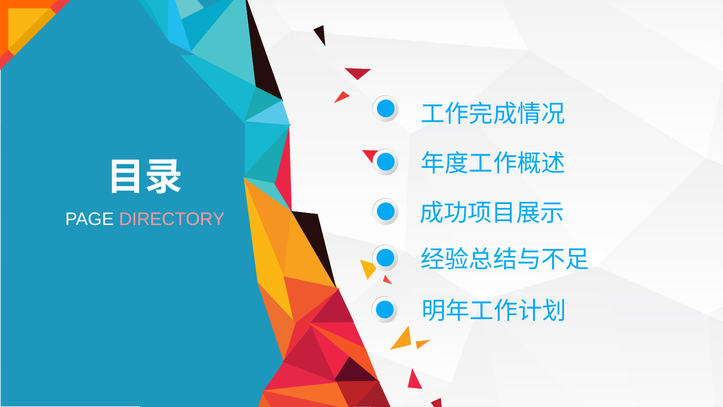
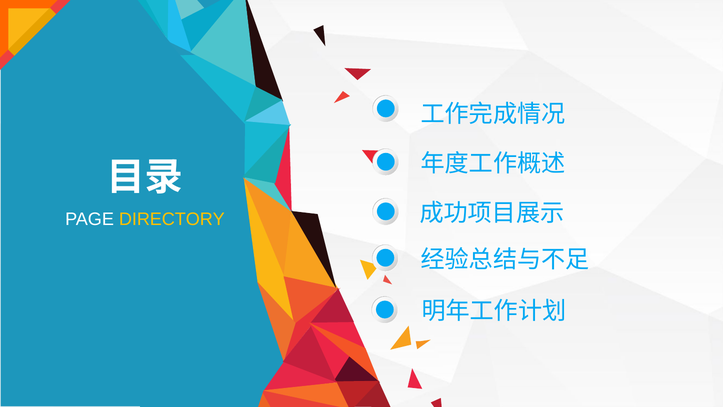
DIRECTORY colour: pink -> yellow (172, 219)
